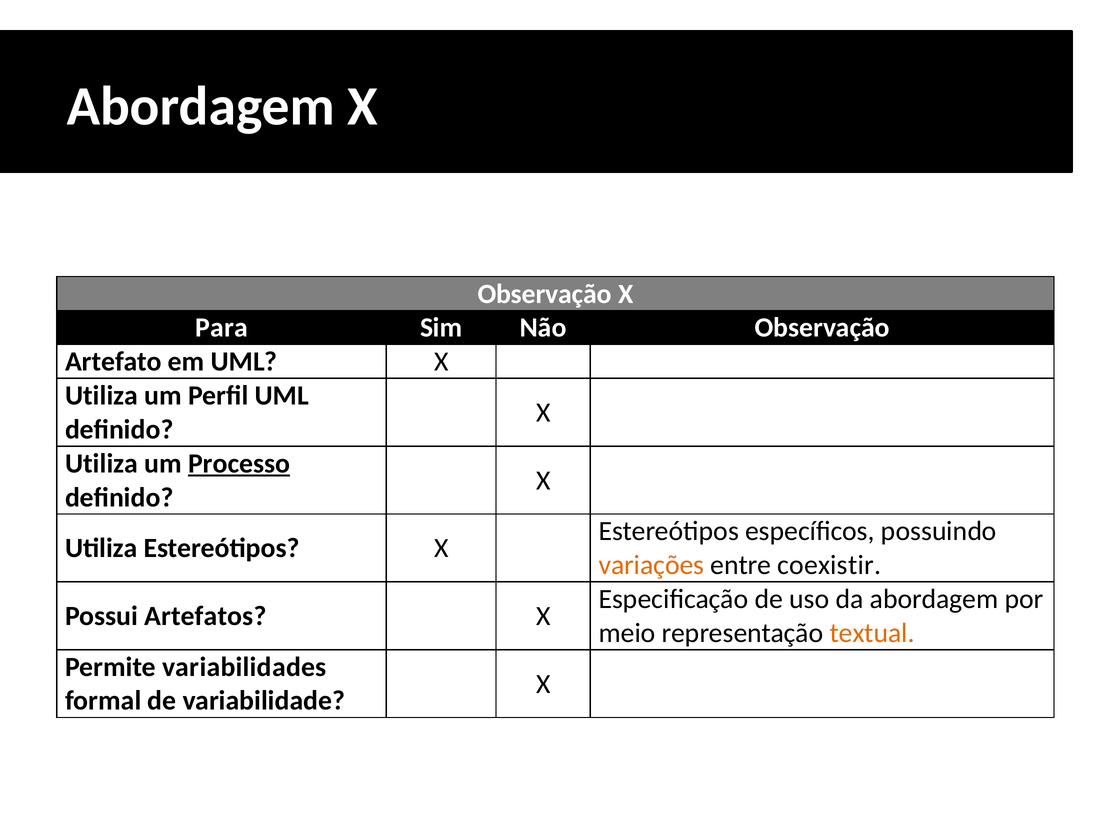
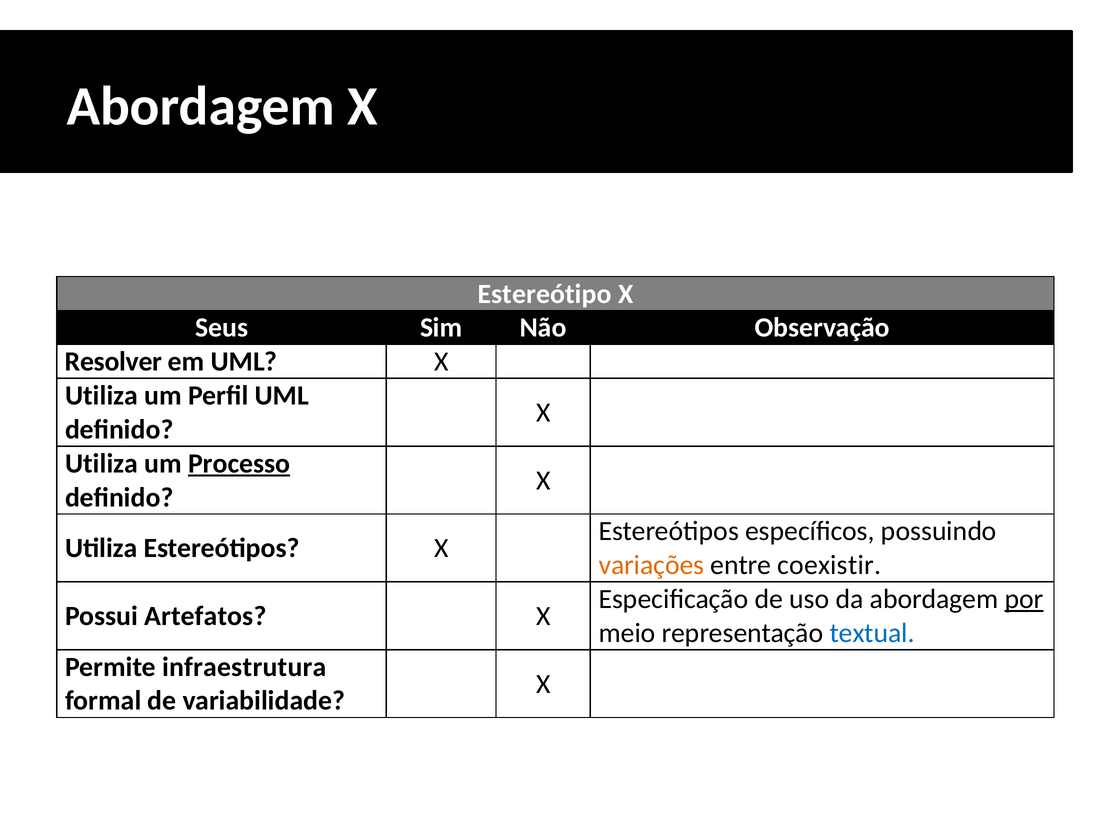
Observação: Observação -> Estereótipo (545, 294)
Para: Para -> Seus (222, 328)
Artefato: Artefato -> Resolver (114, 362)
por underline: none -> present (1024, 599)
textual colour: orange -> blue (872, 633)
variabilidades: variabilidades -> infraestrutura (244, 667)
